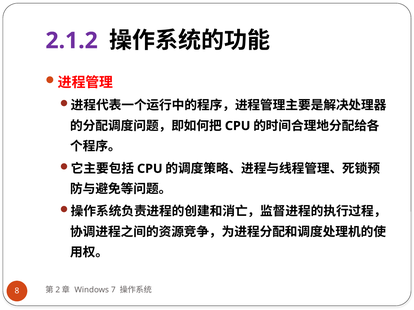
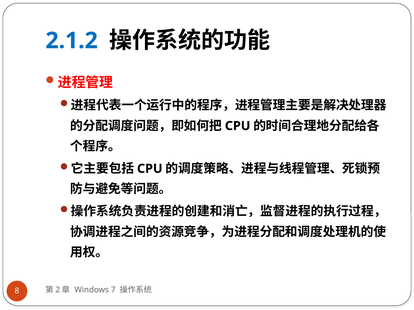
2.1.2 colour: purple -> blue (72, 41)
